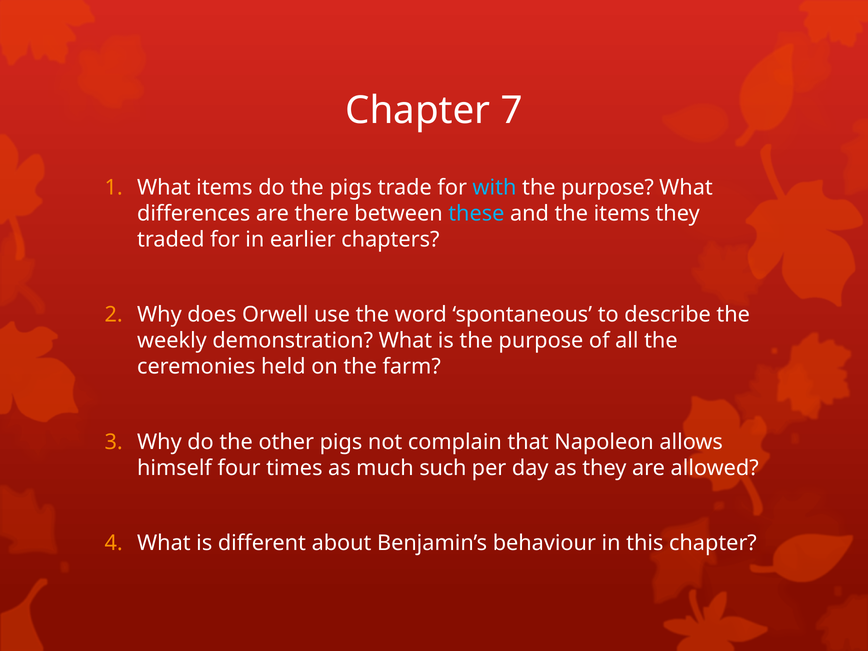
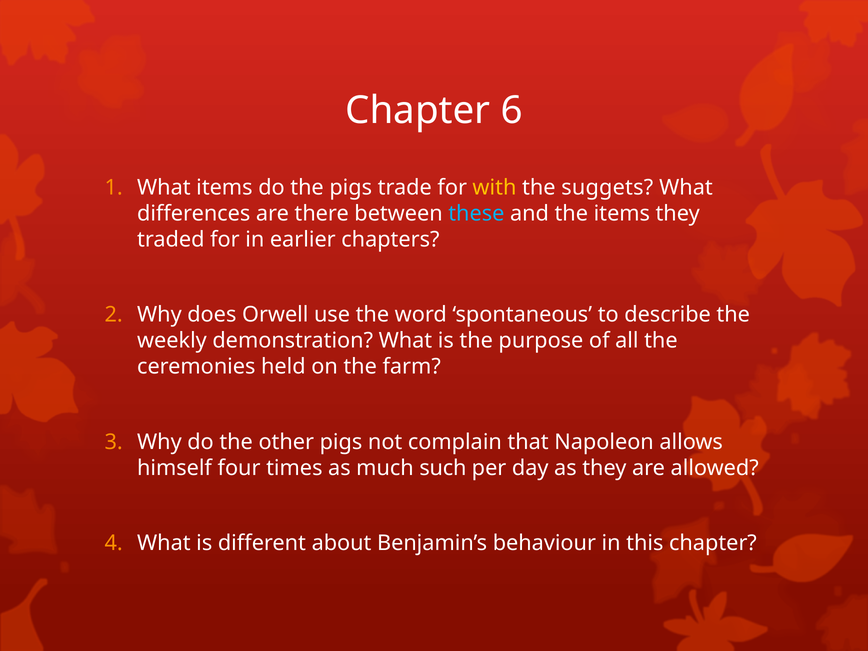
7: 7 -> 6 (512, 111)
with colour: light blue -> yellow (494, 187)
purpose: purpose -> suggets (607, 187)
